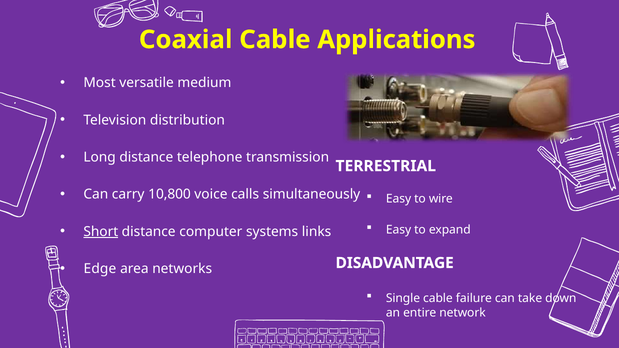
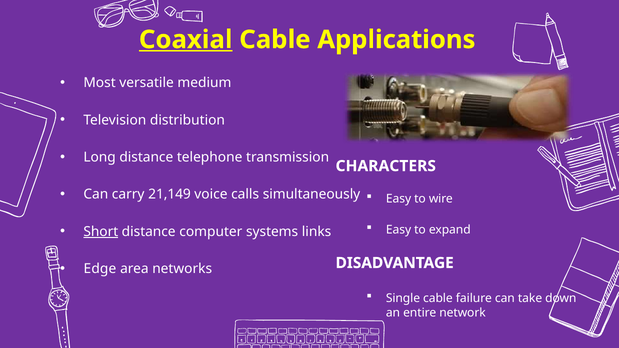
Coaxial underline: none -> present (186, 40)
TERRESTRIAL: TERRESTRIAL -> CHARACTERS (386, 166)
10,800: 10,800 -> 21,149 (170, 194)
